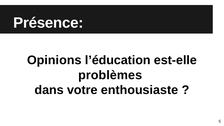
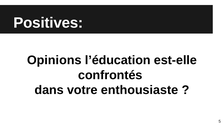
Présence: Présence -> Positives (48, 23)
problèmes: problèmes -> confrontés (110, 75)
